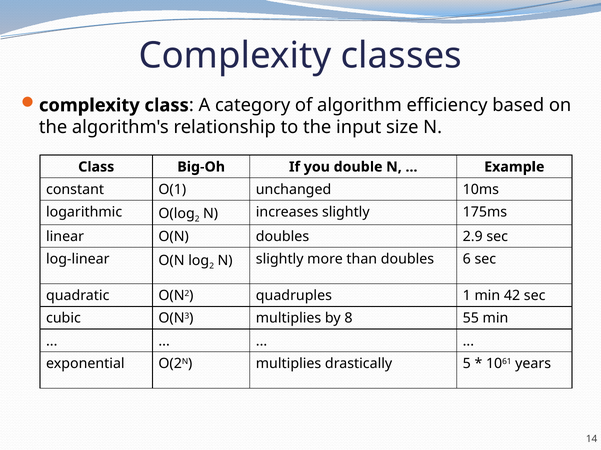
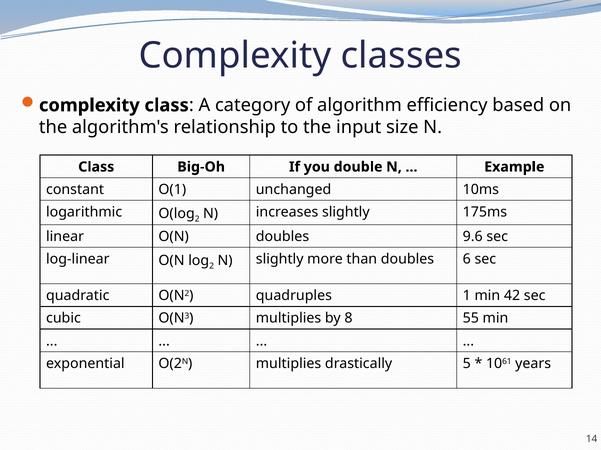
2.9: 2.9 -> 9.6 (473, 237)
